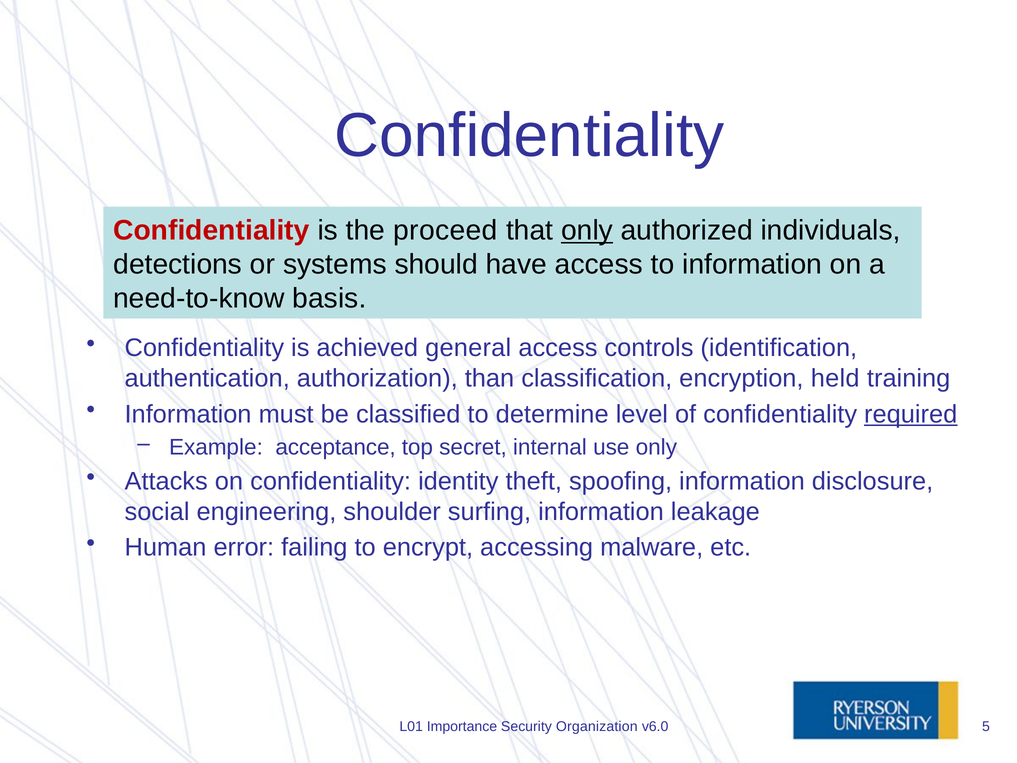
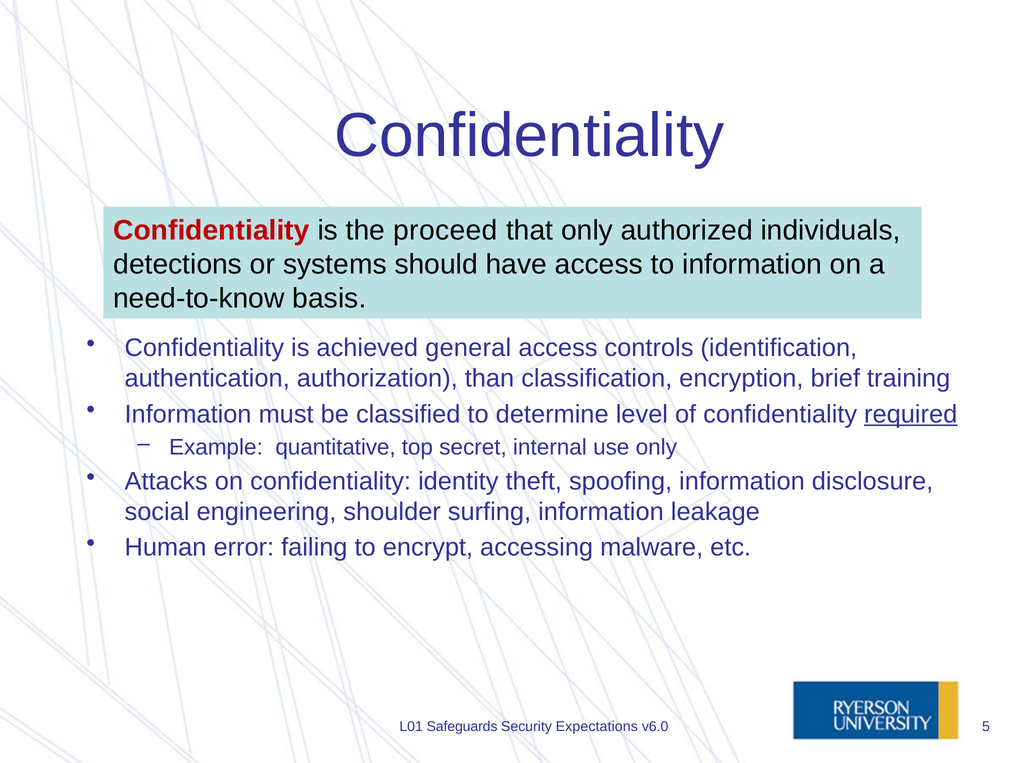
only underline: present -> none (587, 231)
held: held -> brief (835, 378)
acceptance: acceptance -> quantitative (336, 447)
Importance: Importance -> Safeguards (462, 726)
Organization: Organization -> Expectations (597, 726)
